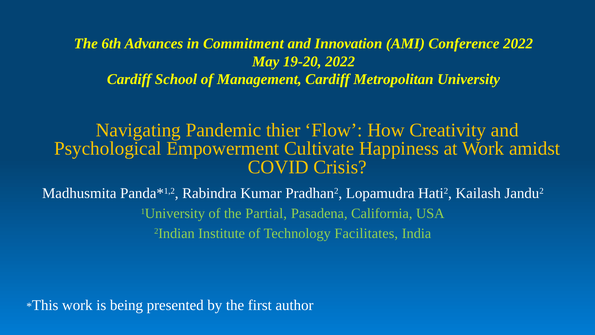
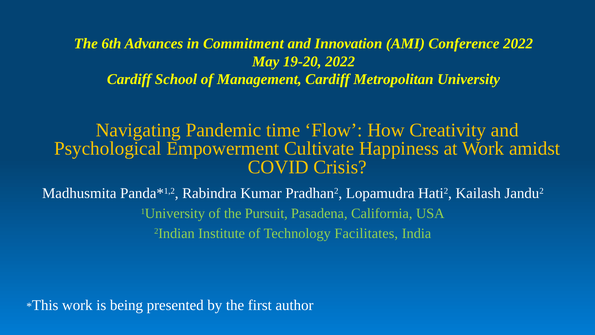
thier: thier -> time (283, 130)
Partial: Partial -> Pursuit (266, 213)
